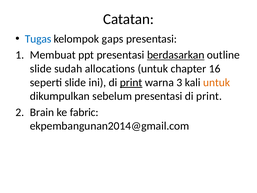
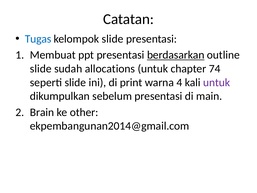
kelompok gaps: gaps -> slide (113, 39)
16: 16 -> 74 (215, 69)
print underline: present -> none (131, 82)
3: 3 -> 4 (179, 82)
untuk colour: orange -> purple (217, 82)
presentasi di print: print -> main (209, 96)
fabric: fabric -> other (84, 112)
